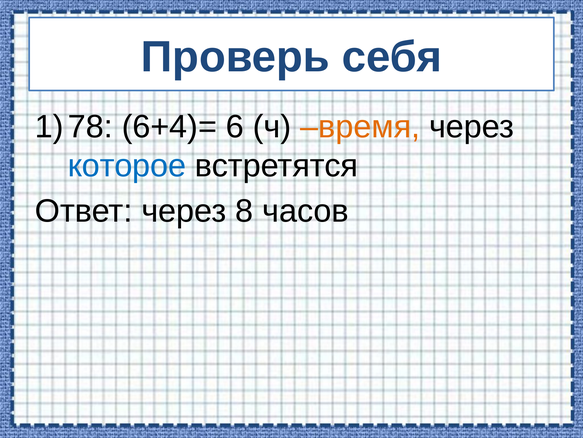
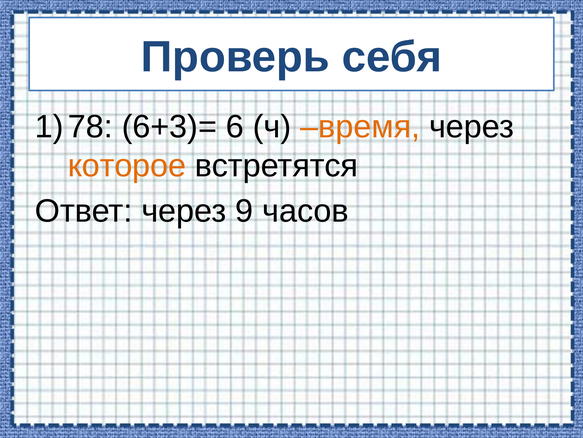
6+4)=: 6+4)= -> 6+3)= (169, 127)
которое colour: blue -> orange (127, 165)
8: 8 -> 9 (244, 211)
